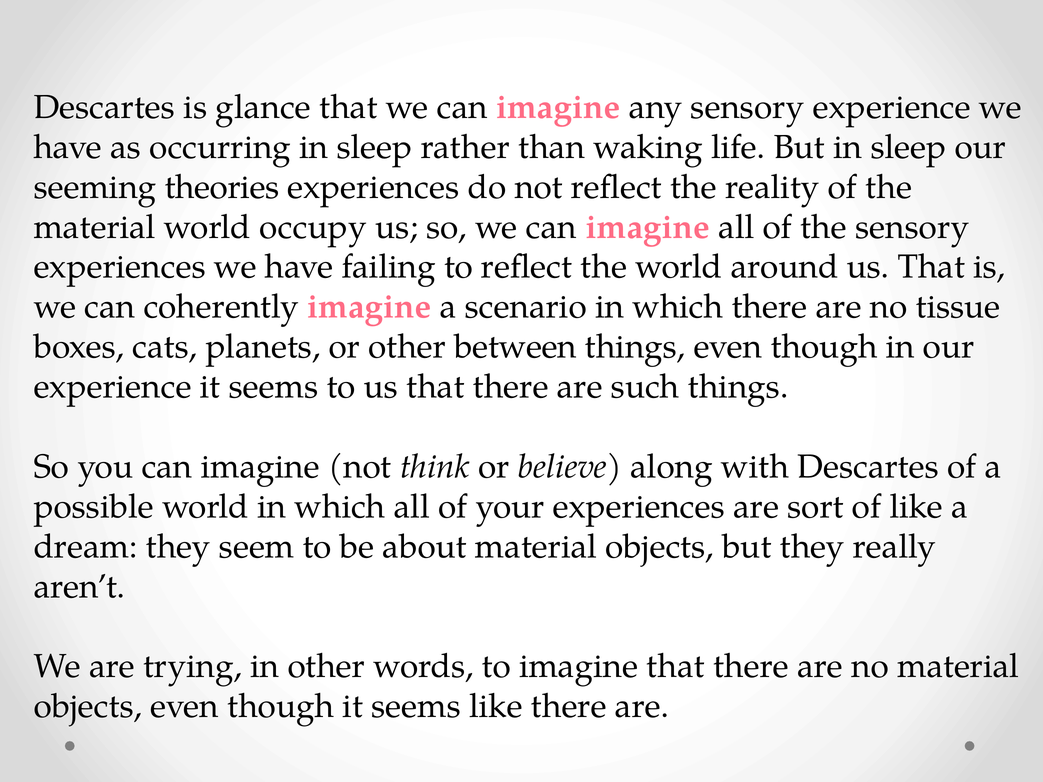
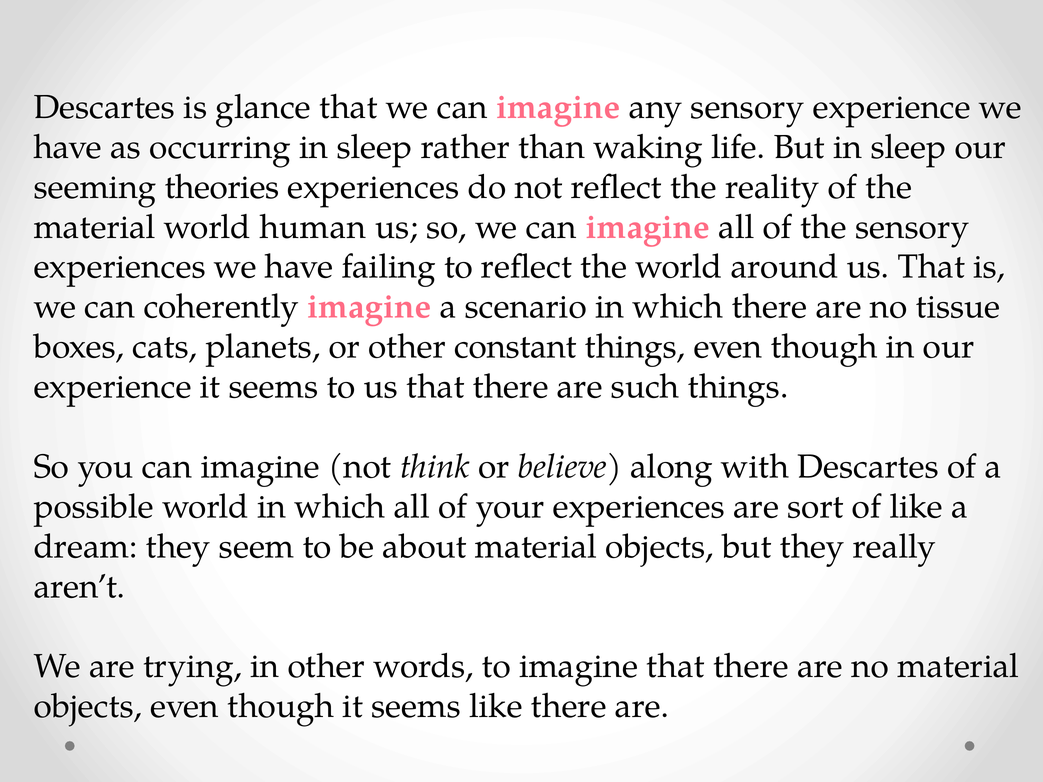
occupy: occupy -> human (313, 227)
between: between -> constant (515, 347)
